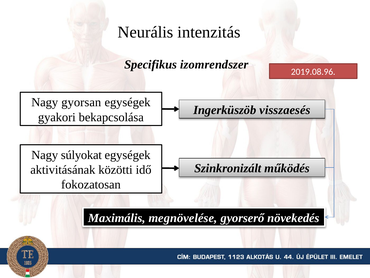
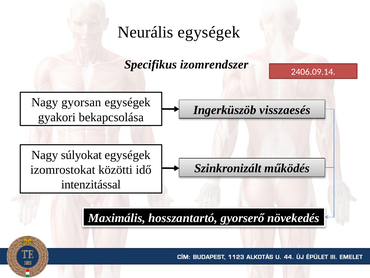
Neurális intenzitás: intenzitás -> egységek (209, 32)
2019.08.96: 2019.08.96 -> 2406.09.14 (313, 72)
aktivitásának: aktivitásának -> izomrostokat (63, 169)
fokozatosan: fokozatosan -> intenzitással (91, 184)
megnövelése: megnövelése -> hosszantartó (183, 218)
